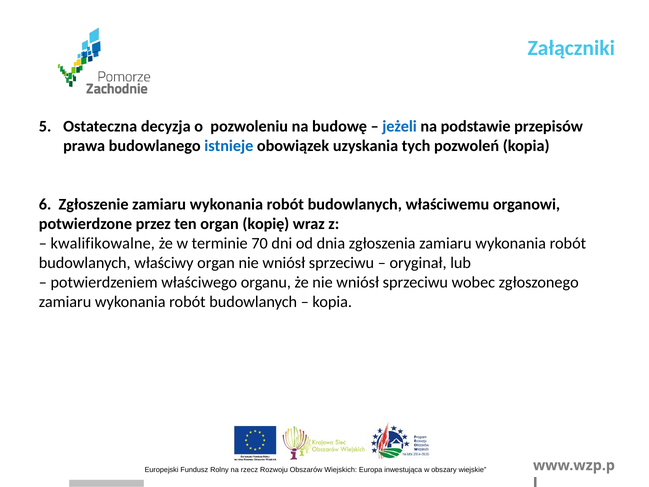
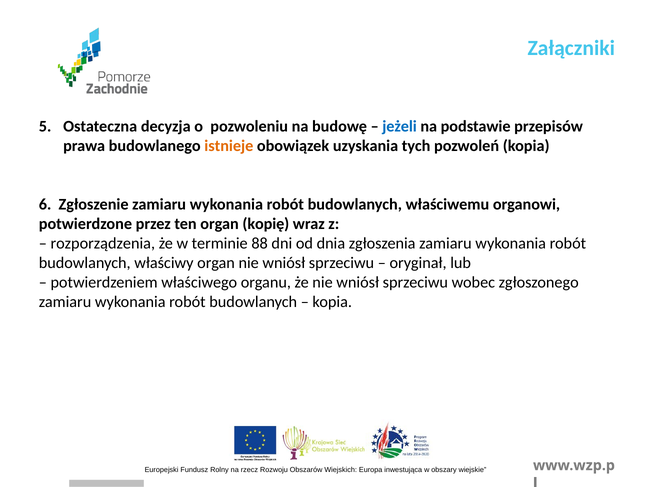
istnieje colour: blue -> orange (229, 146)
kwalifikowalne: kwalifikowalne -> rozporządzenia (103, 243)
70: 70 -> 88 (260, 243)
